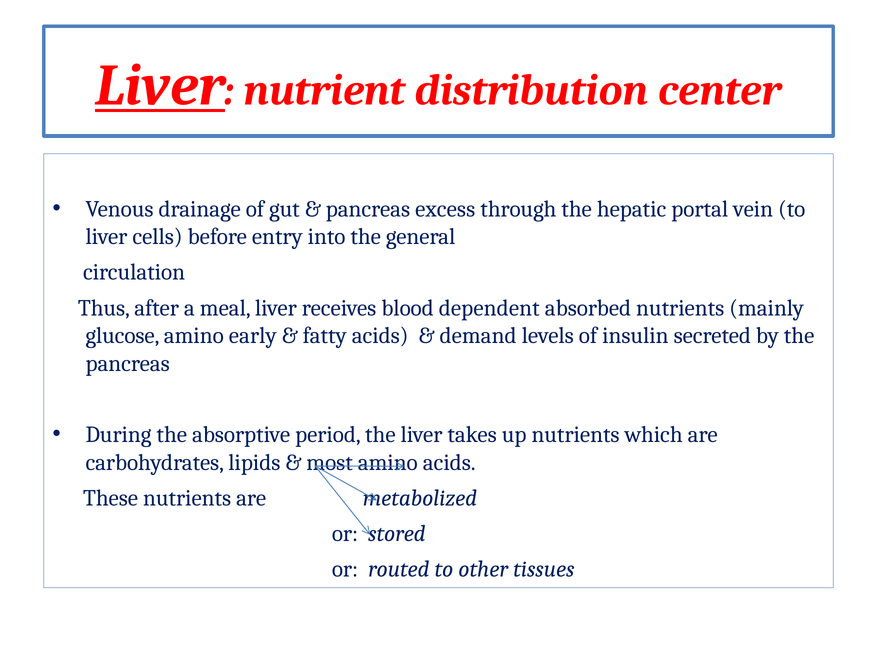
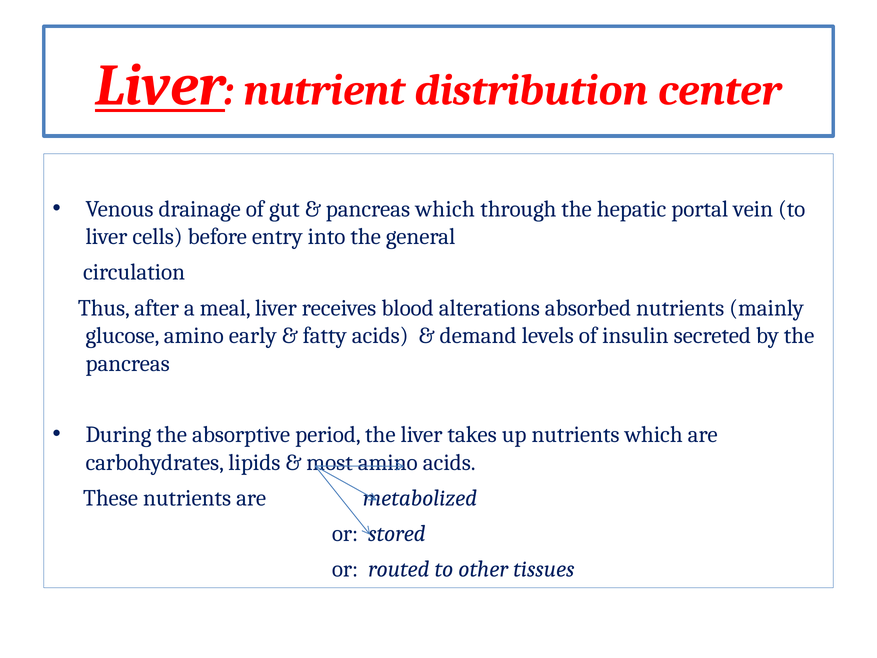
pancreas excess: excess -> which (445, 209)
dependent: dependent -> alterations (489, 308)
